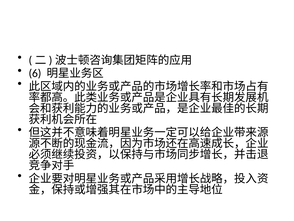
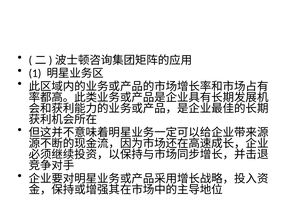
6: 6 -> 1 (35, 73)
